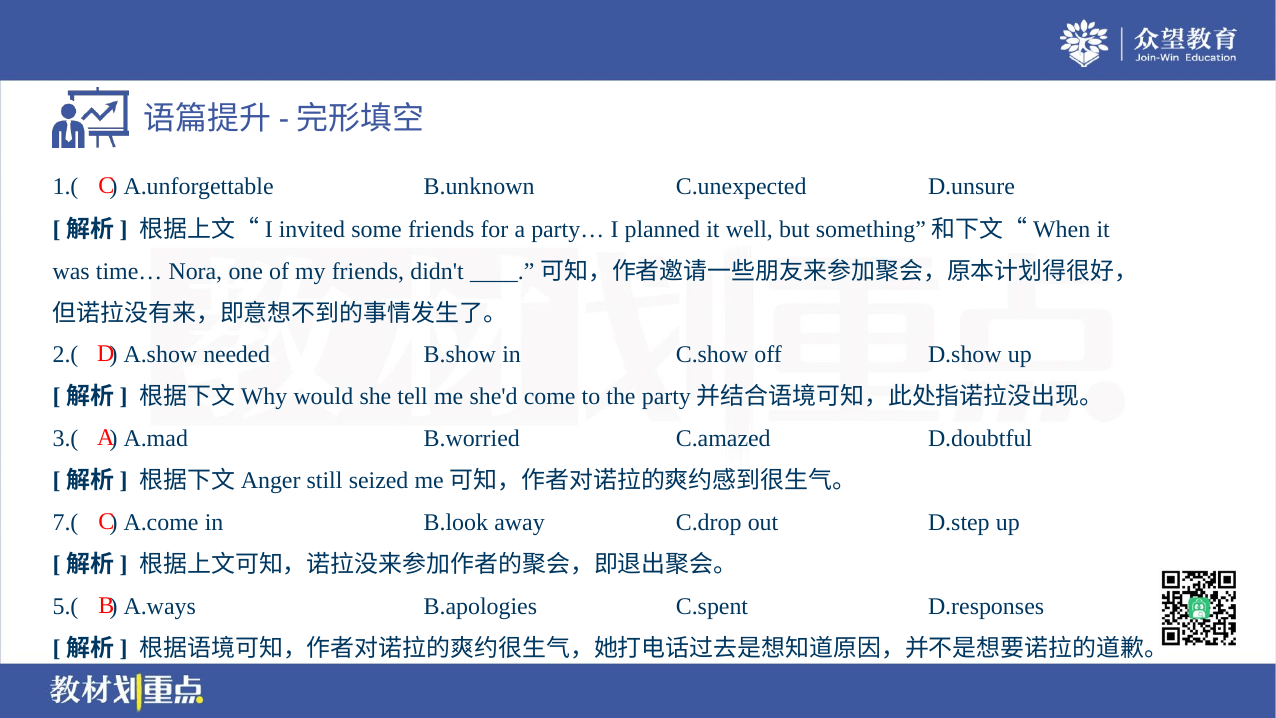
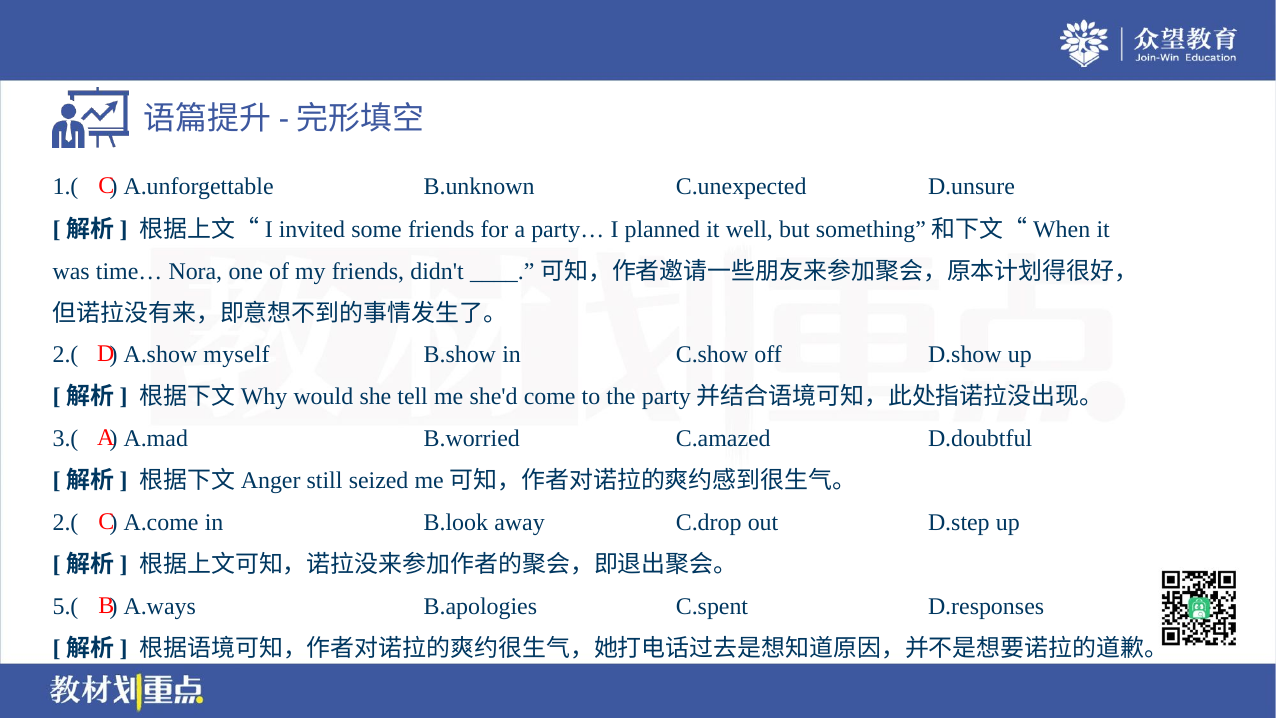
needed: needed -> myself (237, 354)
7.(: 7.( -> 2.( (66, 522)
